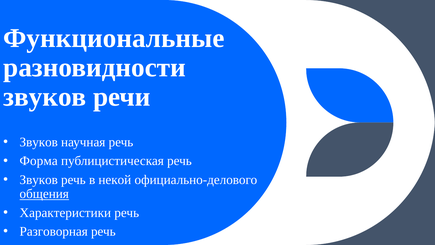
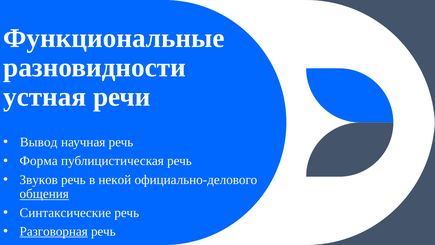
звуков: звуков -> устная (45, 97)
Звуков: Звуков -> Вывод (39, 142)
Характеристики: Характеристики -> Синтаксические (65, 212)
Разговорная underline: none -> present (54, 231)
